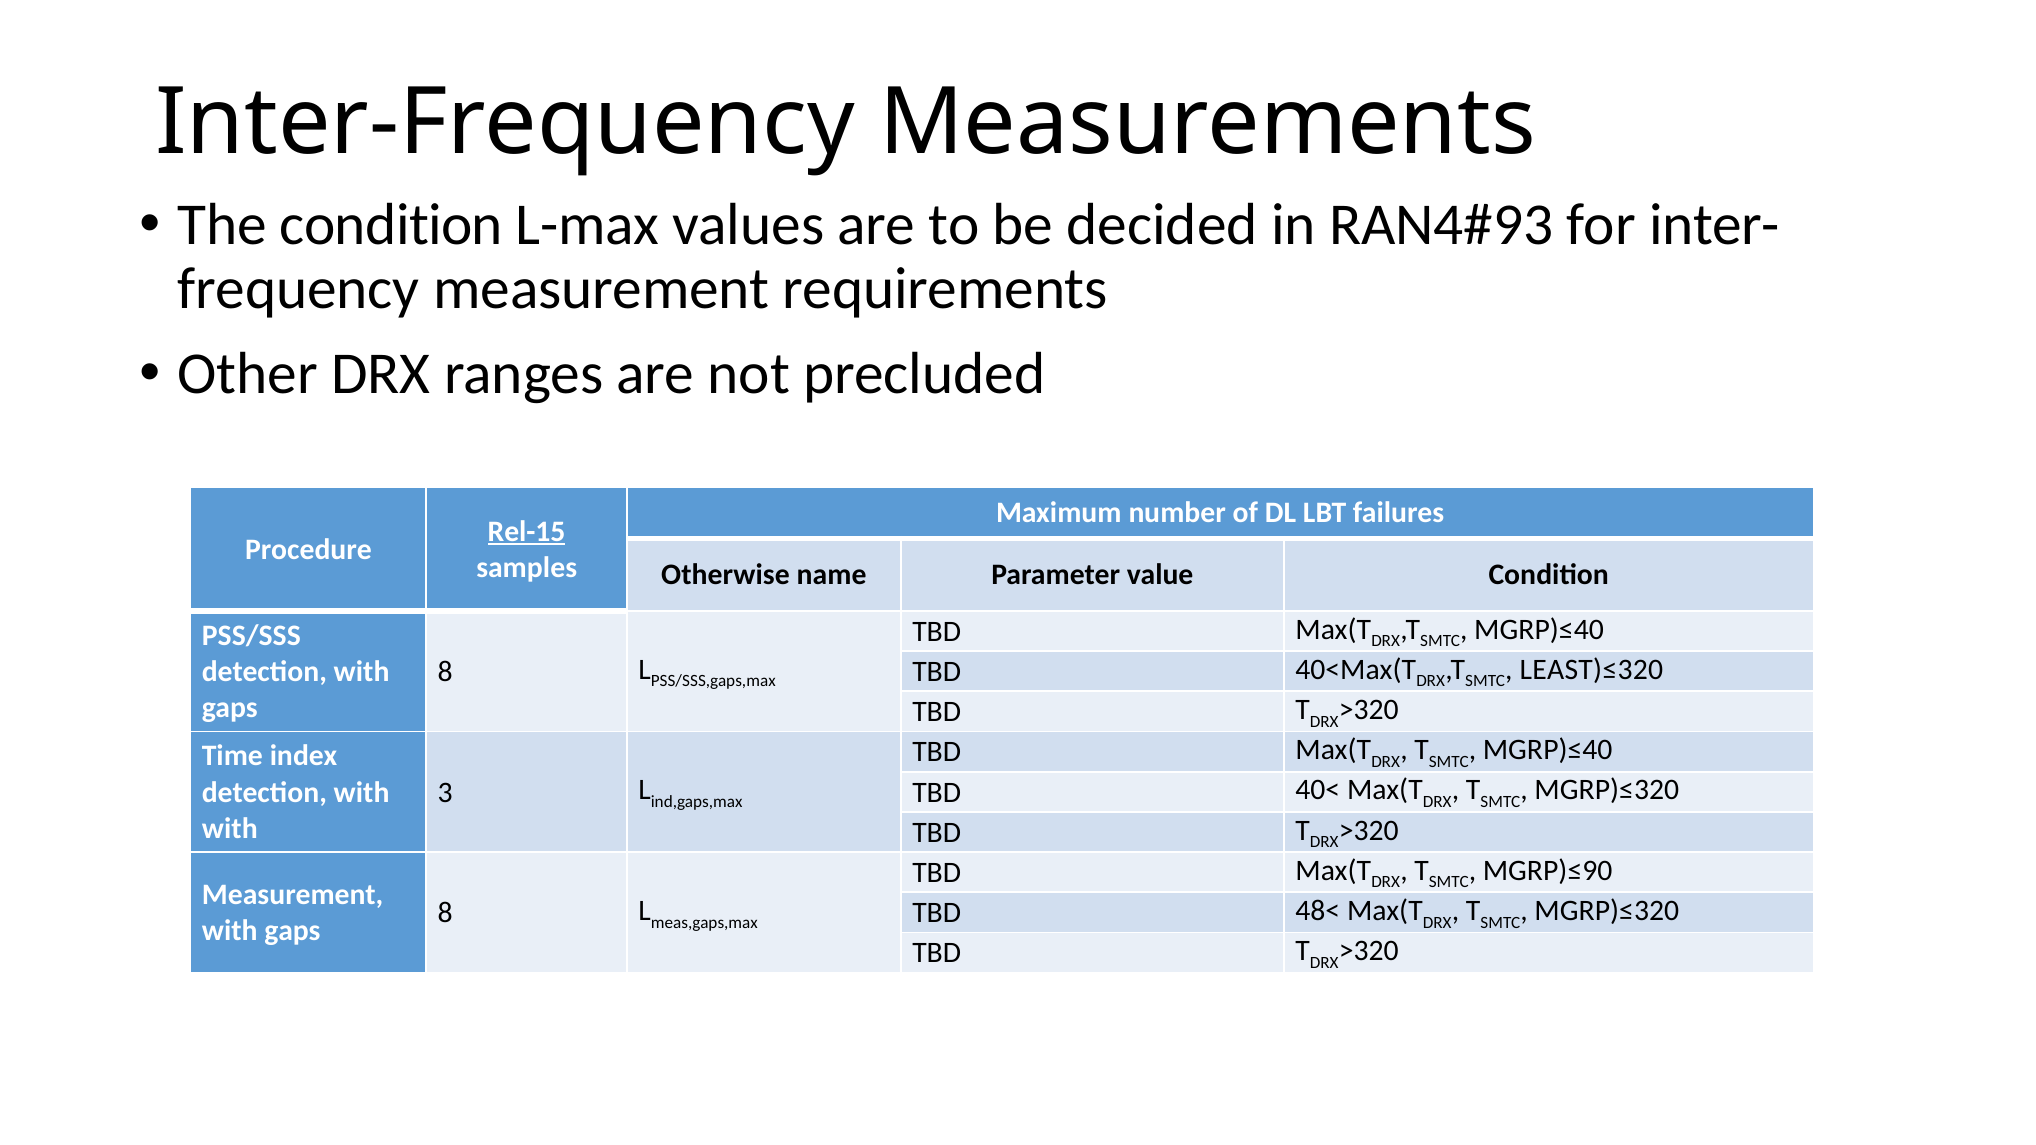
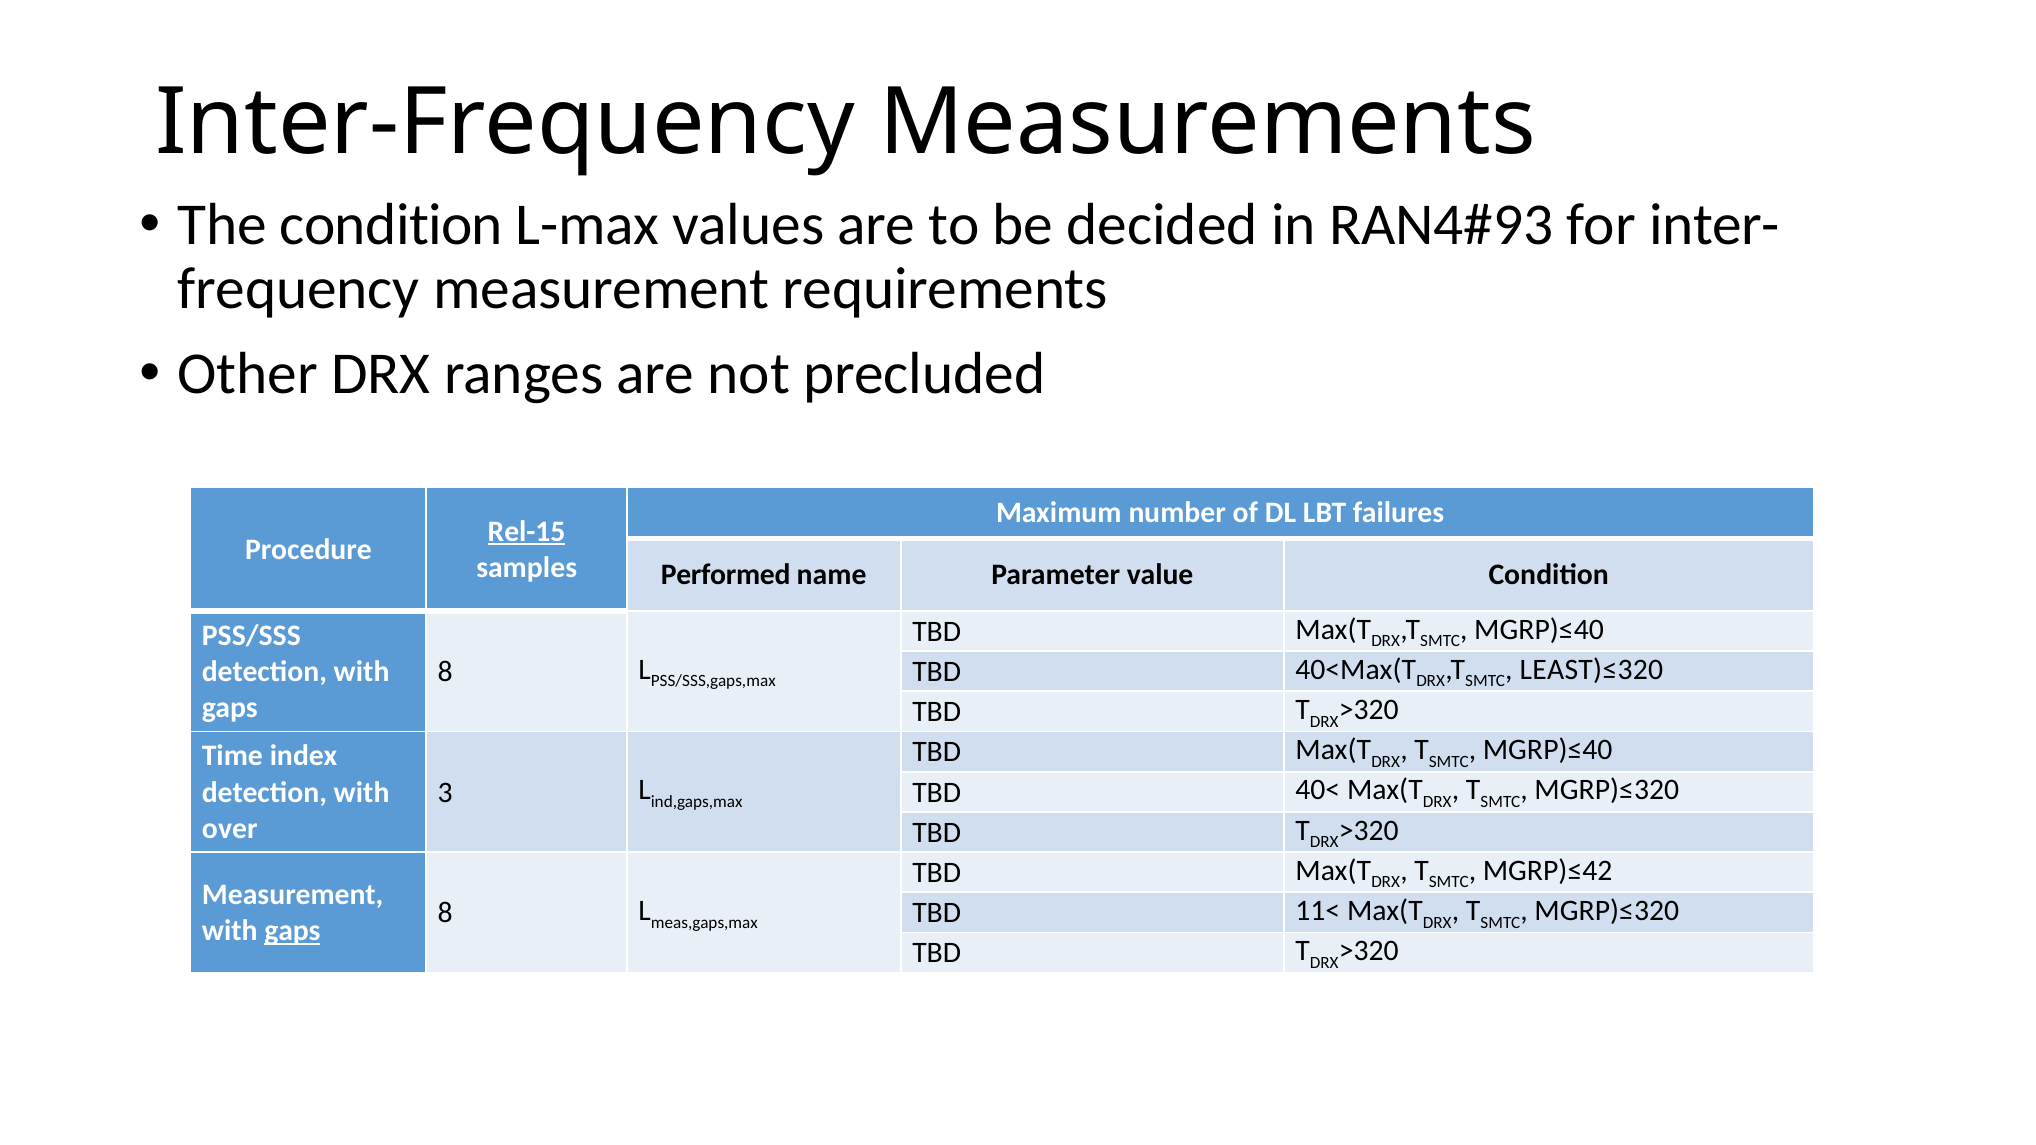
Otherwise: Otherwise -> Performed (726, 575)
with: with -> over (230, 829)
MGRP)≤90: MGRP)≤90 -> MGRP)≤42 (1548, 871)
48<: 48< -> 11< (1318, 911)
gaps underline: none -> present (292, 931)
